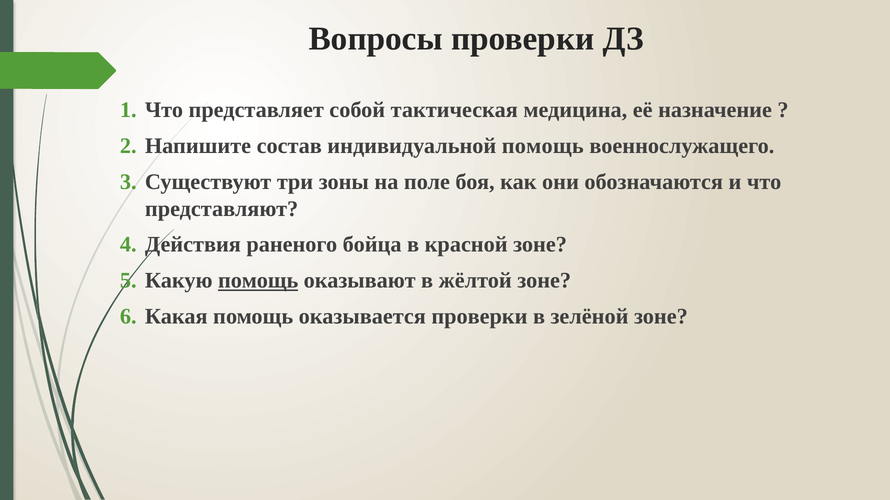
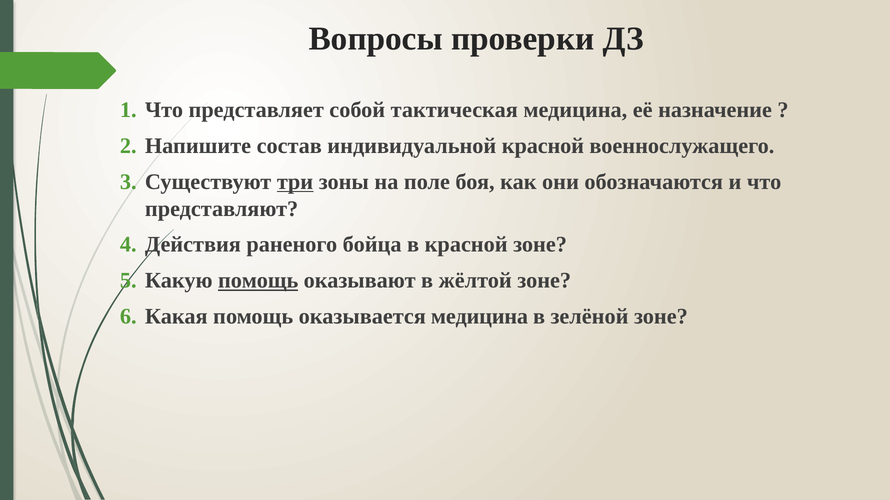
индивидуальной помощь: помощь -> красной (543, 146)
три underline: none -> present (295, 182)
оказывается проверки: проверки -> медицина (480, 317)
